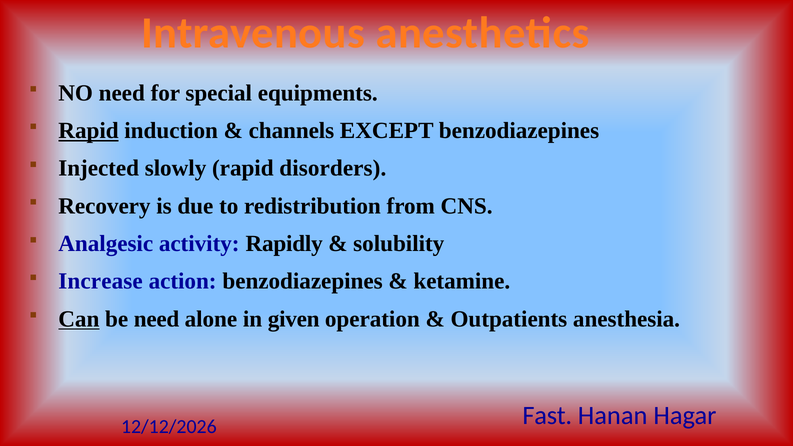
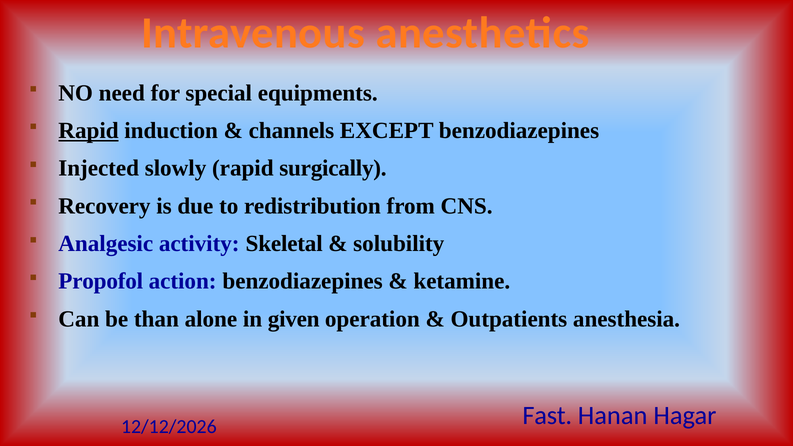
disorders: disorders -> surgically (333, 168)
Rapidly: Rapidly -> Skeletal (284, 244)
Increase: Increase -> Propofol (101, 281)
Can underline: present -> none (79, 319)
be need: need -> than (156, 319)
